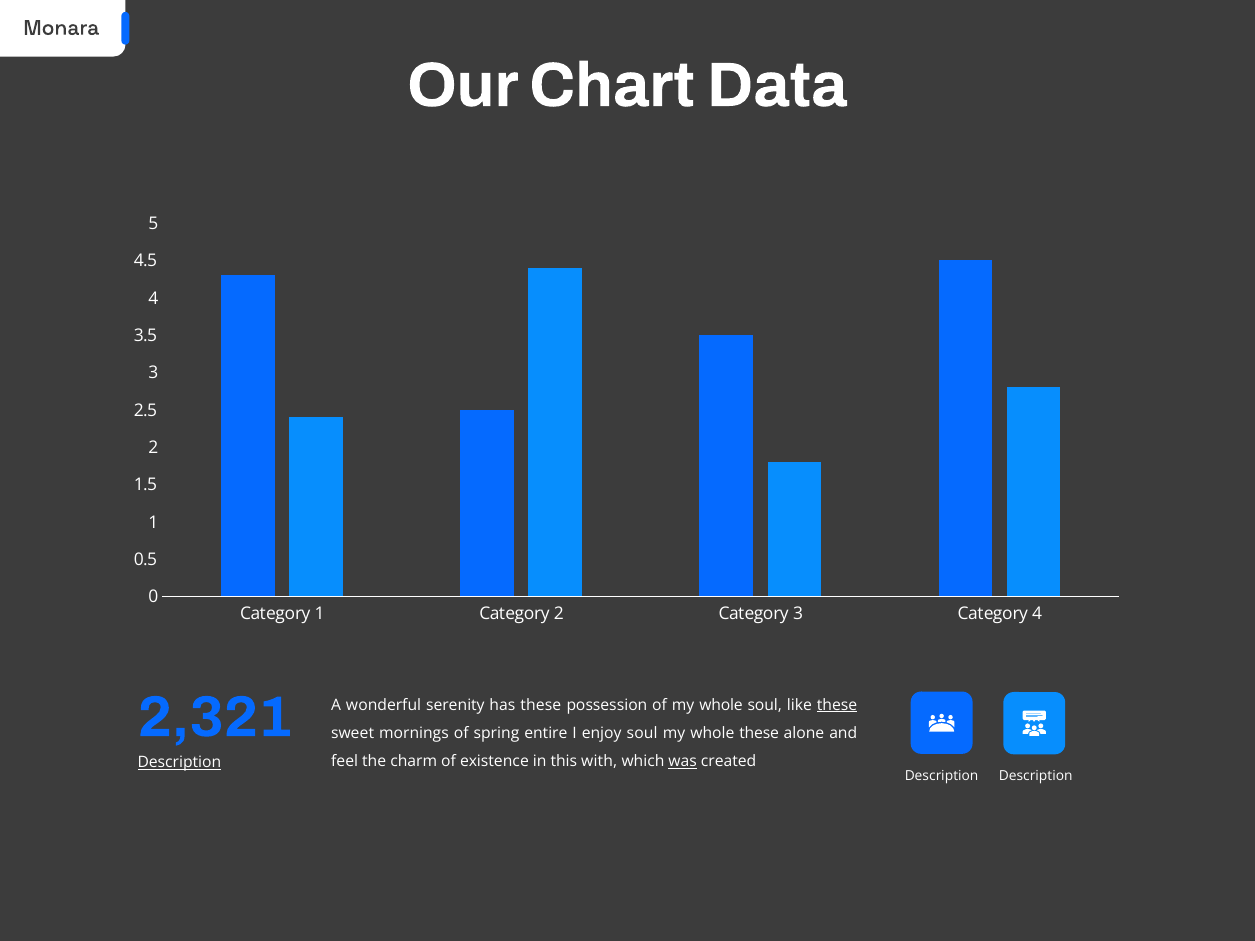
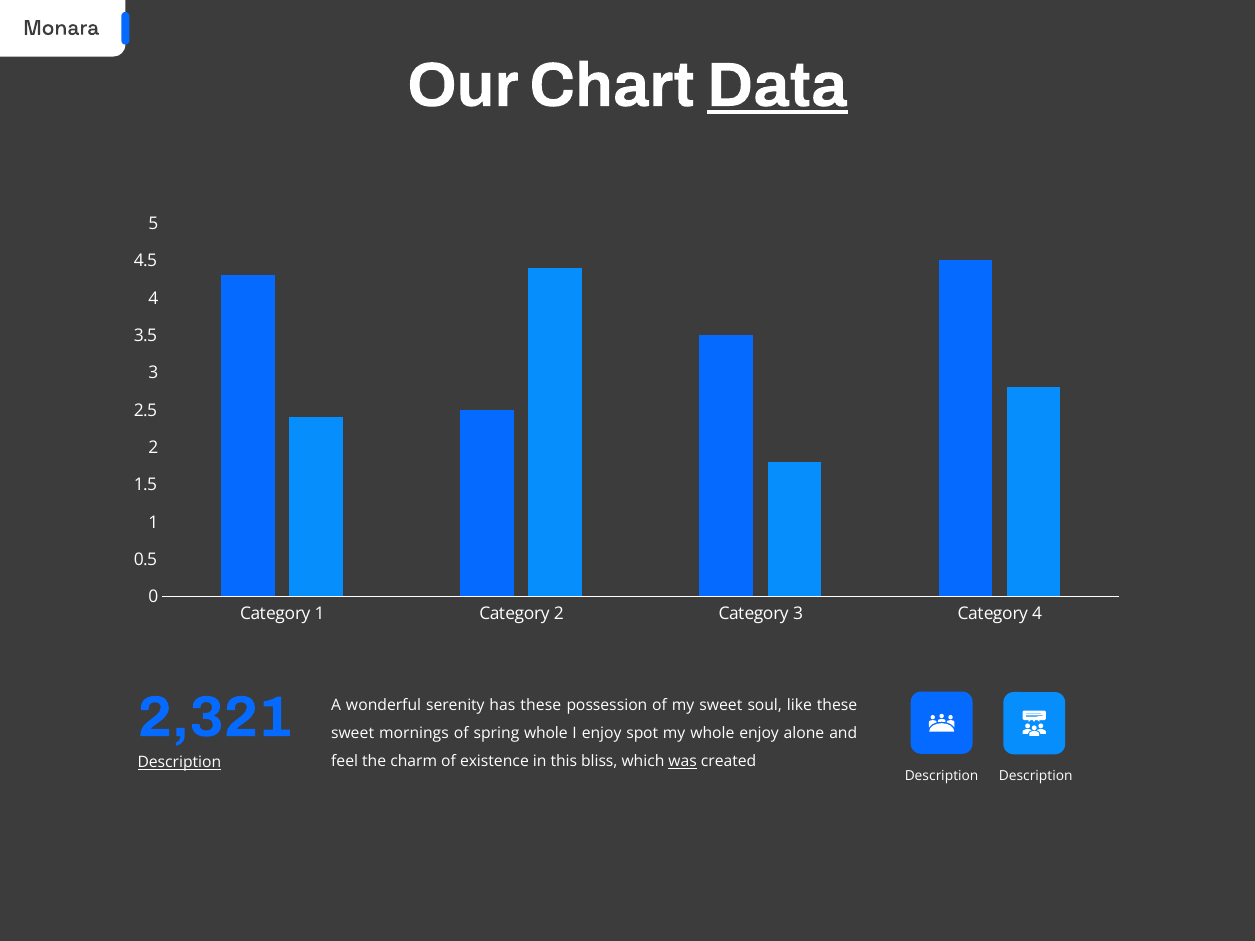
Data underline: none -> present (777, 85)
of my whole: whole -> sweet (721, 705)
these underline: present -> none (837, 705)
spring entire: entire -> whole (546, 733)
enjoy soul: soul -> spot (642, 733)
whole these: these -> enjoy (759, 733)
with: with -> bliss (599, 762)
